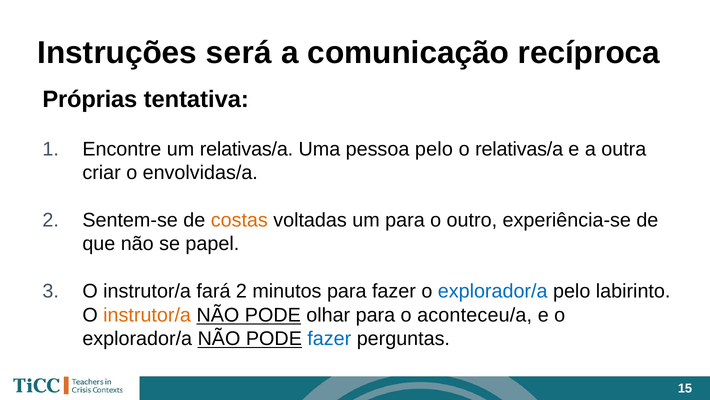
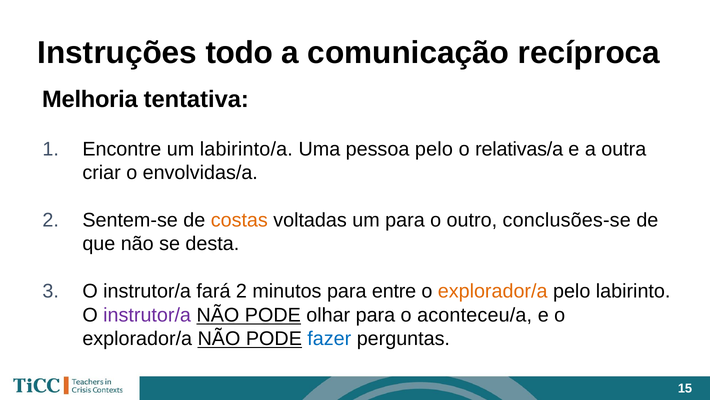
será: será -> todo (239, 53)
Próprias: Próprias -> Melhoria (90, 99)
um relativas/a: relativas/a -> labirinto/a (246, 149)
experiência-se: experiência-se -> conclusões-se (567, 220)
papel: papel -> desta (212, 244)
para fazer: fazer -> entre (394, 291)
explorador/a colour: blue -> orange (493, 291)
instrutor/a colour: orange -> purple (147, 315)
